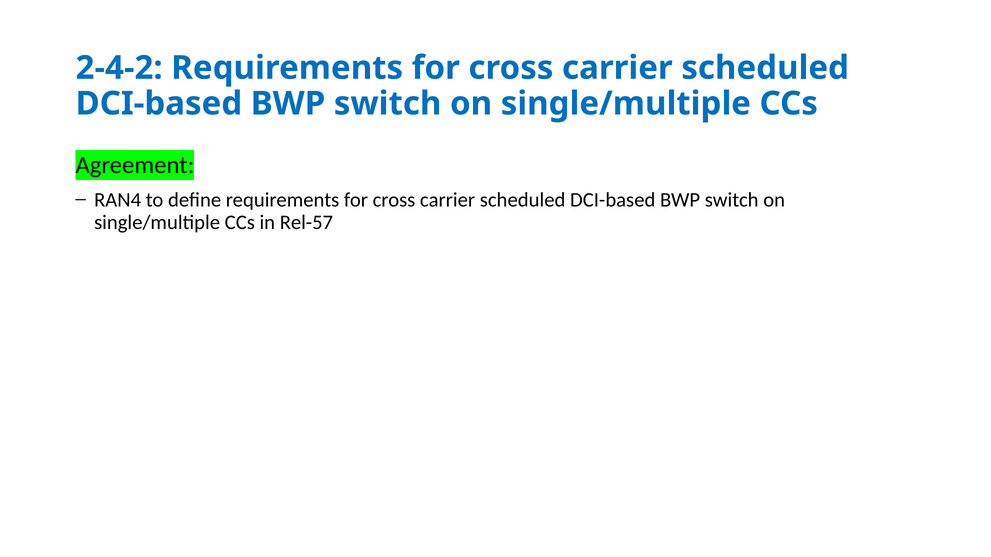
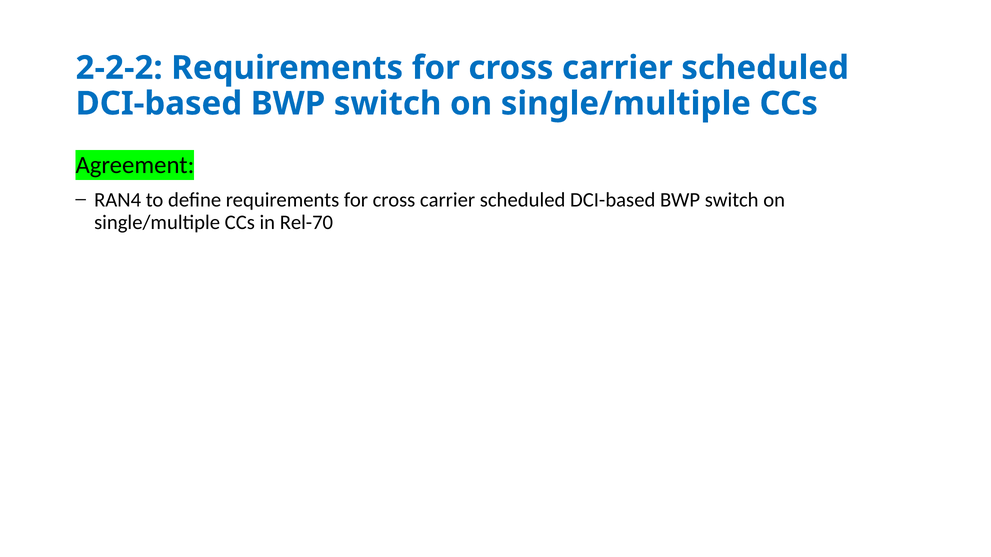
2-4-2: 2-4-2 -> 2-2-2 (119, 68)
Rel-57: Rel-57 -> Rel-70 (306, 223)
